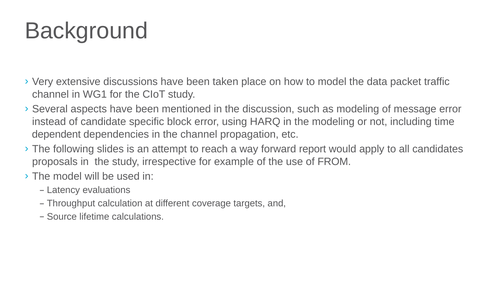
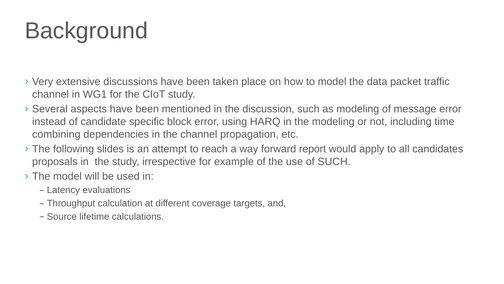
dependent: dependent -> combining (56, 134)
of FROM: FROM -> SUCH (334, 161)
